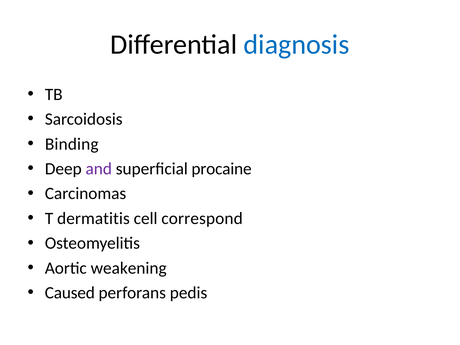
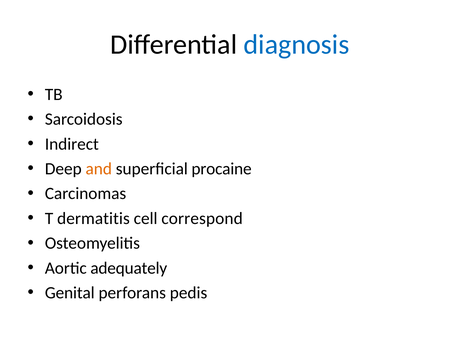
Binding: Binding -> Indirect (72, 144)
and colour: purple -> orange (99, 169)
weakening: weakening -> adequately (129, 268)
Caused: Caused -> Genital (70, 293)
